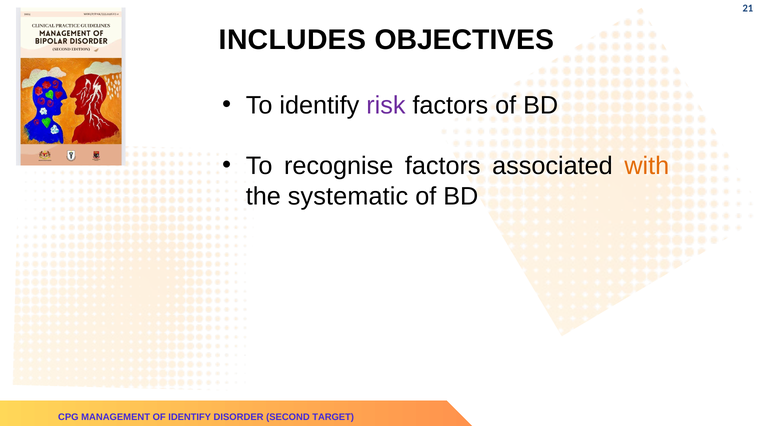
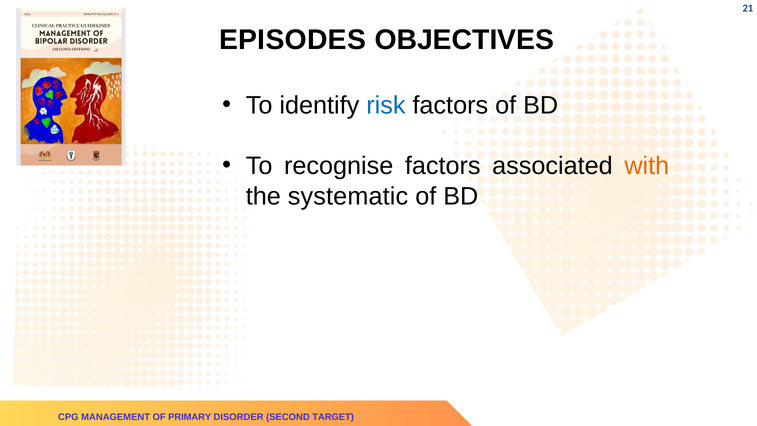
INCLUDES: INCLUDES -> EPISODES (292, 40)
risk colour: purple -> blue (386, 105)
OF IDENTIFY: IDENTIFY -> PRIMARY (190, 417)
